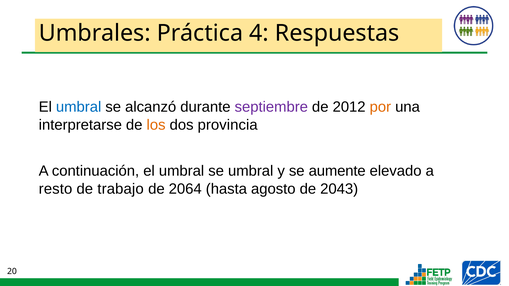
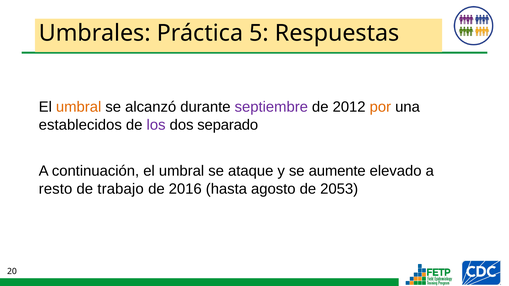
4: 4 -> 5 (259, 33)
umbral colour: blue -> orange (79, 107)
interpretarse: interpretarse -> establecidos (80, 125)
los colour: orange -> purple (156, 125)
provincia: provincia -> separado (228, 125)
se umbral: umbral -> ataque (251, 171)
2064: 2064 -> 2016 (185, 189)
2043: 2043 -> 2053 (339, 189)
